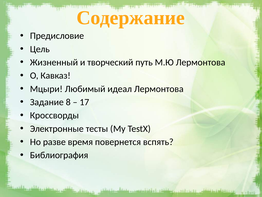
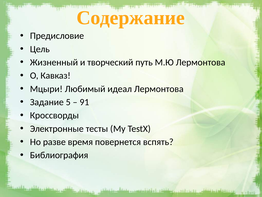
8: 8 -> 5 (68, 102)
17: 17 -> 91 (84, 102)
